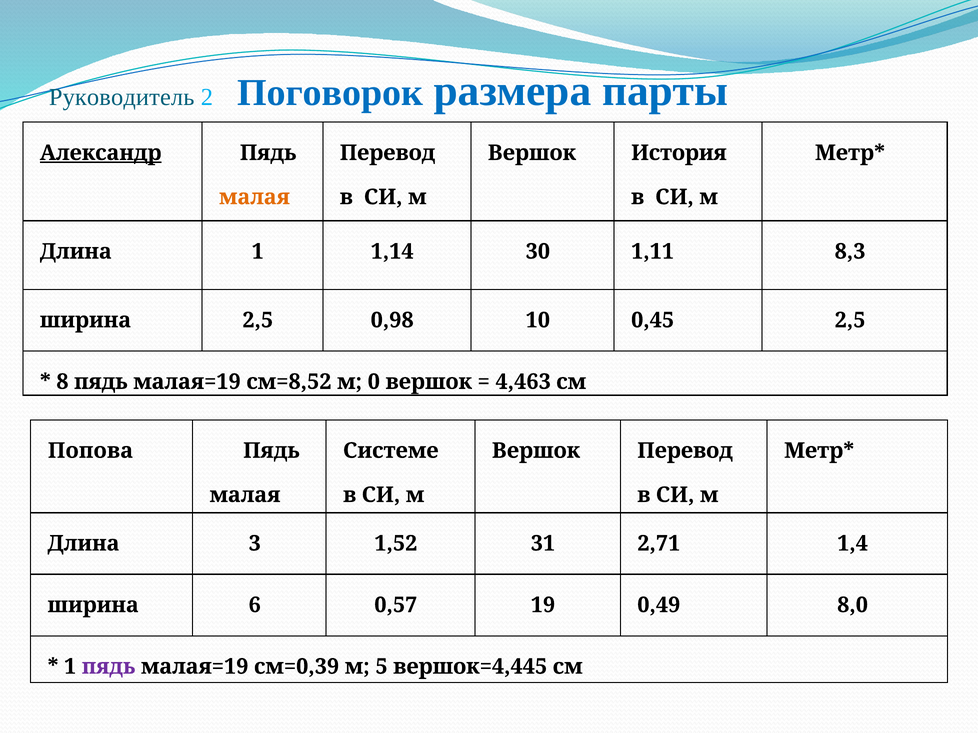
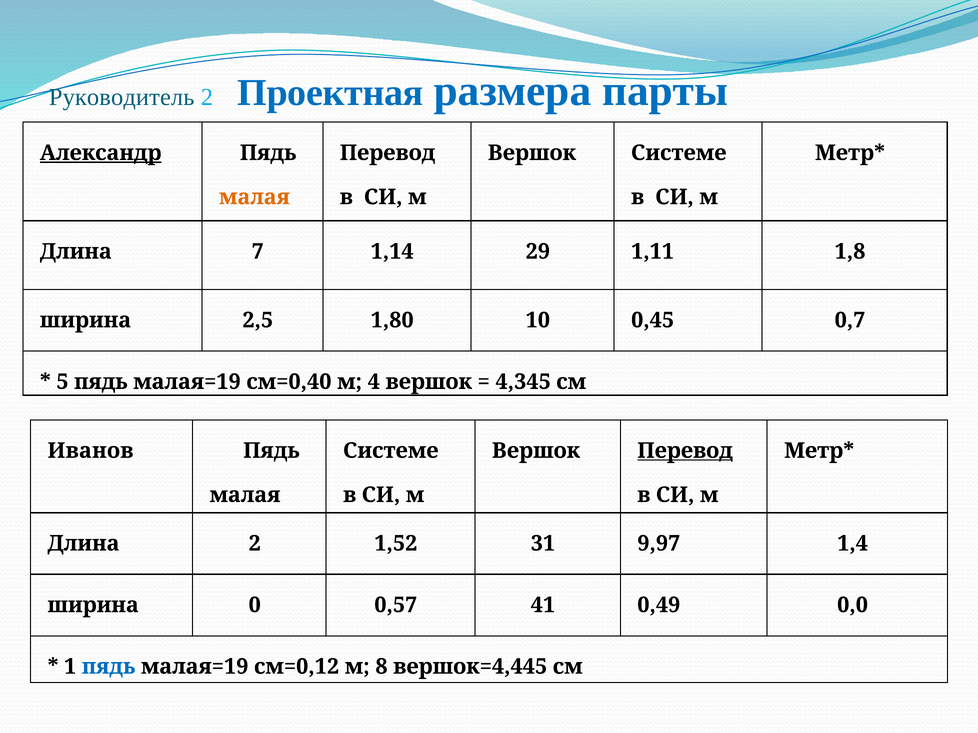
Поговорок: Поговорок -> Проектная (330, 93)
Вершок История: История -> Системе (679, 153)
Длина 1: 1 -> 7 (258, 252)
30: 30 -> 29 (538, 252)
8,3: 8,3 -> 1,8 (850, 252)
0,98: 0,98 -> 1,80 (392, 320)
0,45 2,5: 2,5 -> 0,7 (850, 320)
8: 8 -> 5 (62, 382)
см=8,52: см=8,52 -> см=0,40 (289, 382)
0: 0 -> 4 (374, 382)
4,463: 4,463 -> 4,345 (523, 382)
Попова: Попова -> Иванов (91, 451)
Перевод underline: none -> present (685, 451)
Длина 3: 3 -> 2 (255, 544)
2,71: 2,71 -> 9,97 (659, 544)
6: 6 -> 0 (255, 605)
19: 19 -> 41 (543, 605)
8,0: 8,0 -> 0,0 (853, 605)
пядь colour: purple -> blue (109, 667)
см=0,39: см=0,39 -> см=0,12 (297, 667)
5: 5 -> 8 (381, 667)
